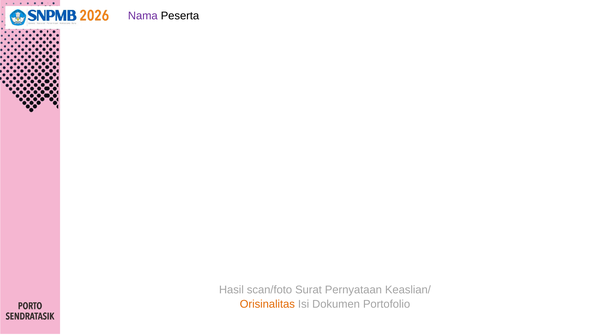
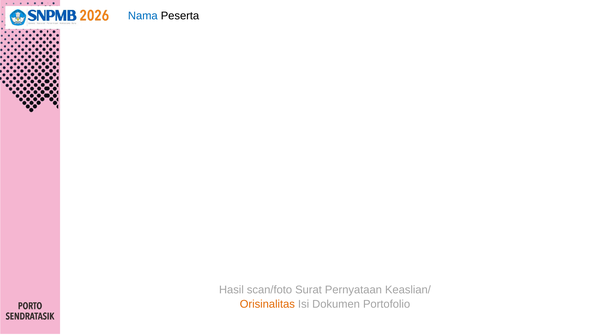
Nama colour: purple -> blue (143, 16)
